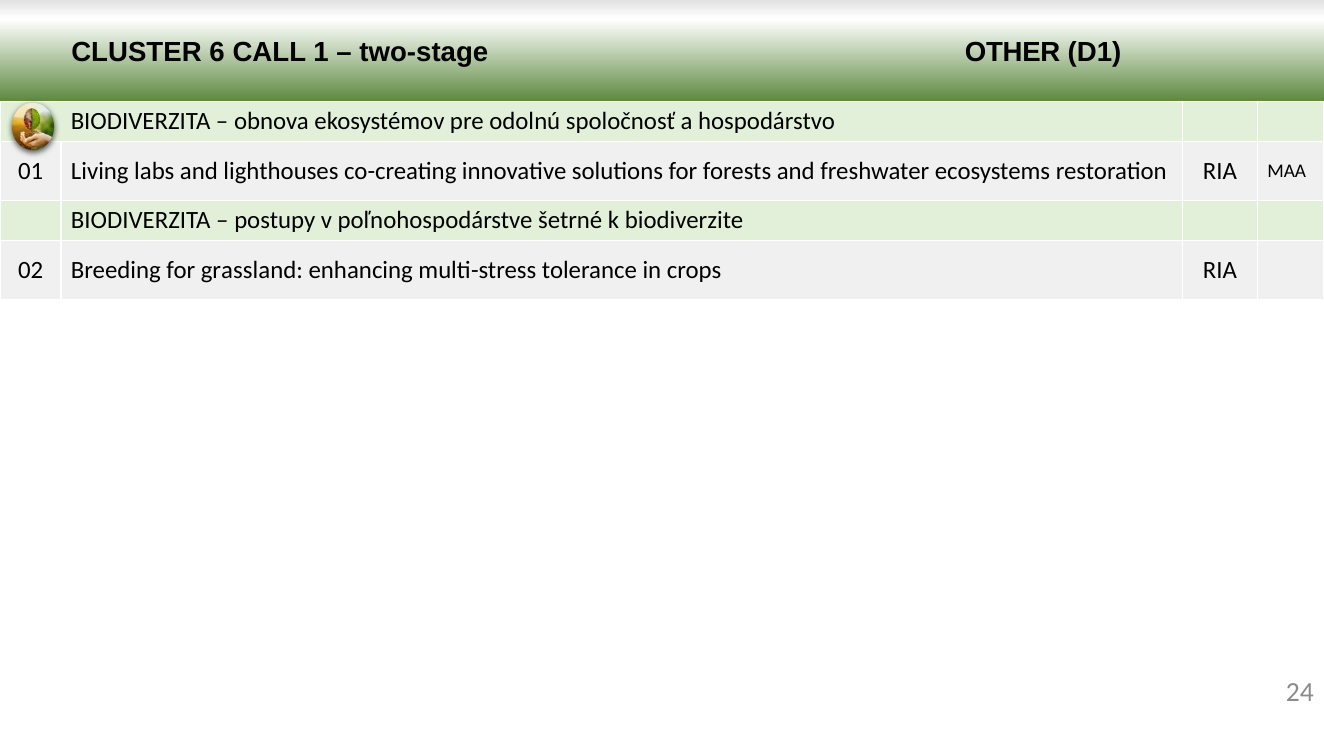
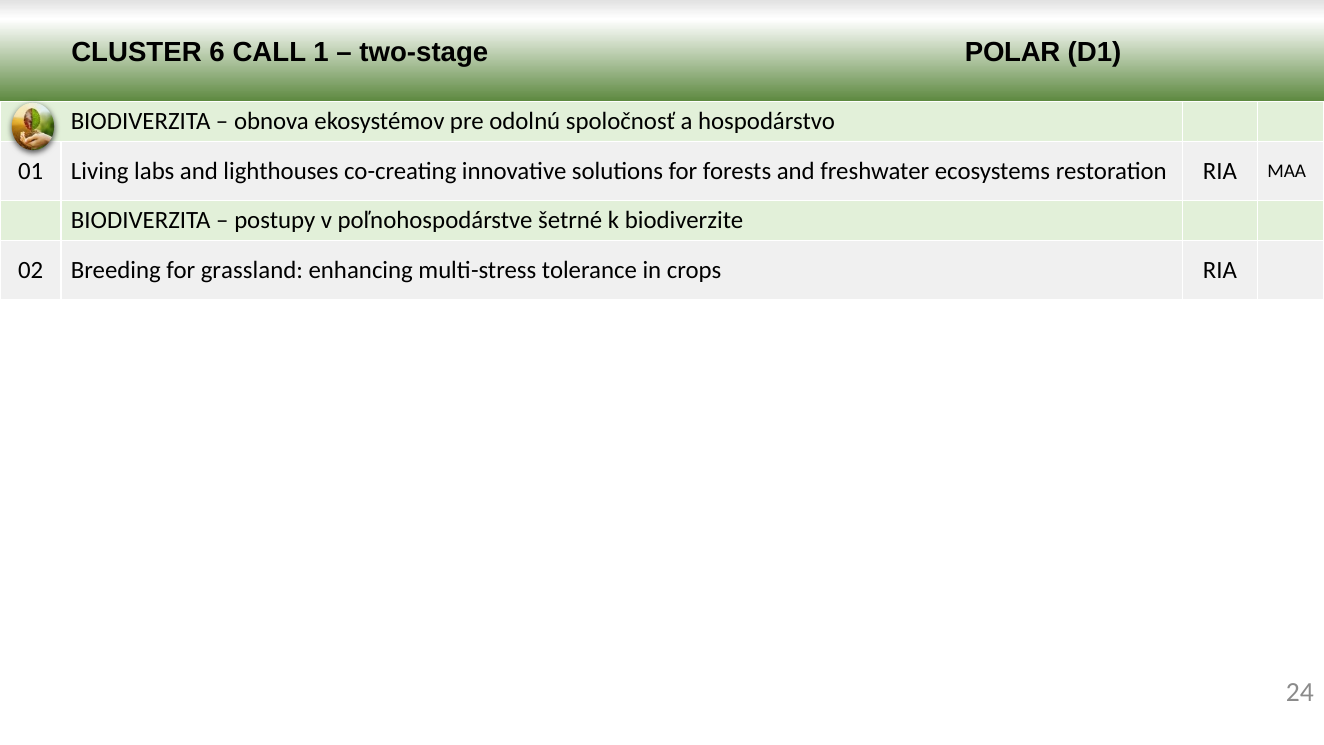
OTHER: OTHER -> POLAR (1013, 53)
